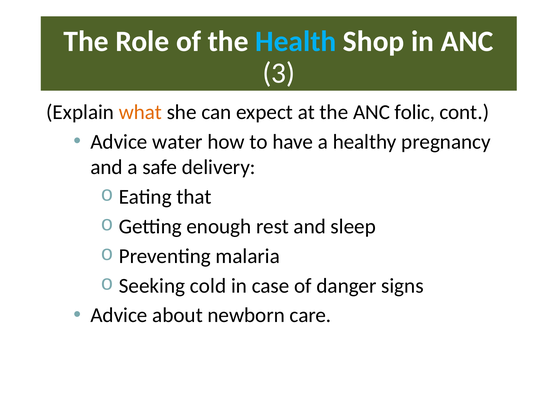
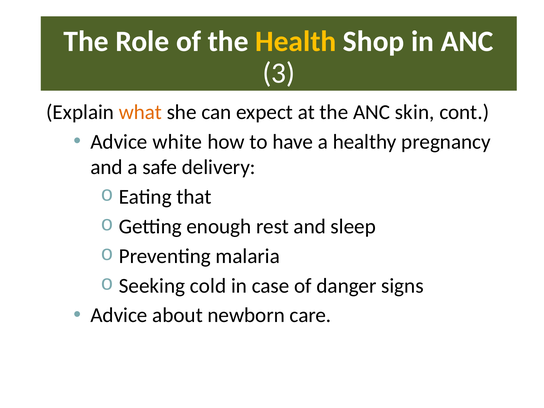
Health colour: light blue -> yellow (296, 41)
folic: folic -> skin (415, 112)
water: water -> white (177, 142)
